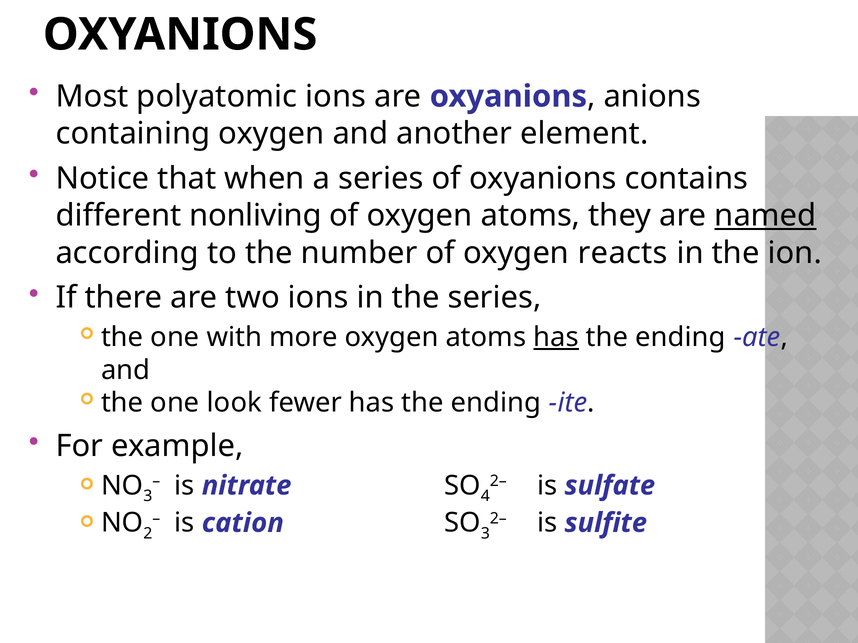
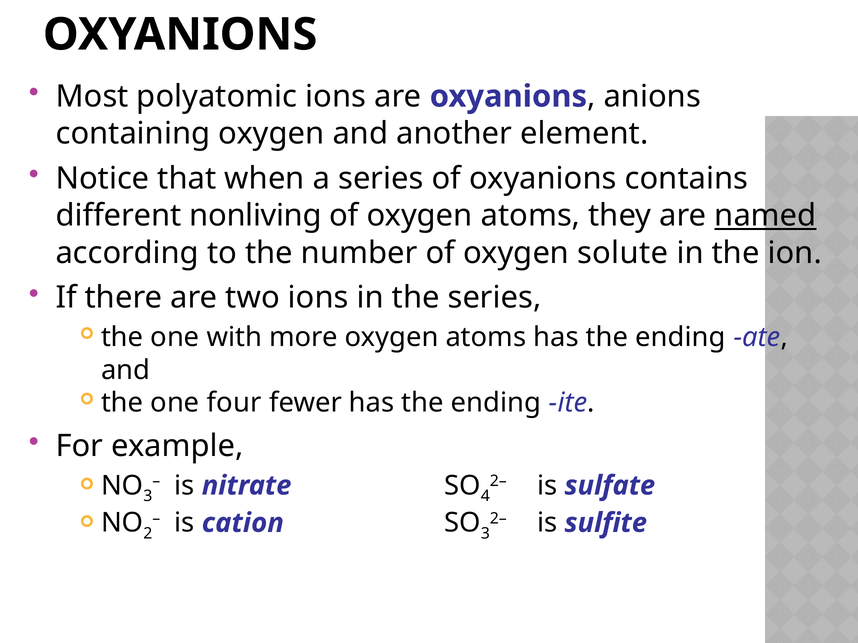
reacts: reacts -> solute (623, 253)
has underline: present -> none (556, 338)
look: look -> four (234, 403)
